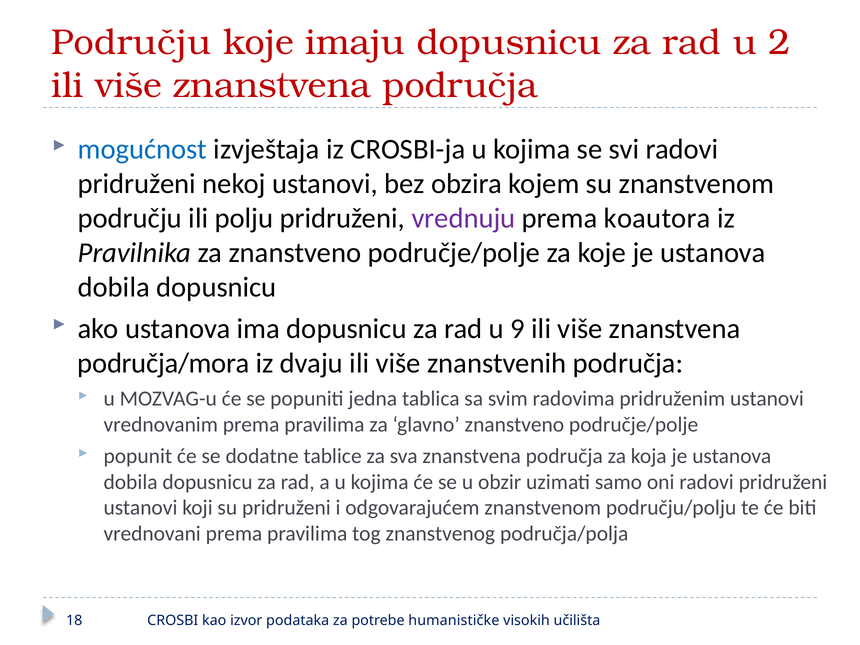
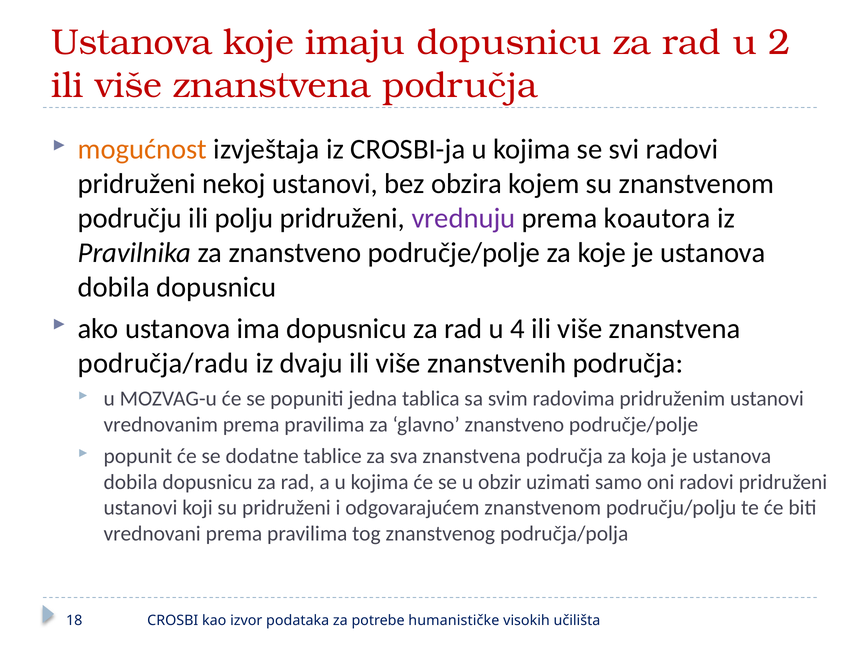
Području: Području -> Ustanova (132, 43)
mogućnost colour: blue -> orange (142, 150)
9: 9 -> 4 (518, 329)
područja/mora: područja/mora -> područja/radu (163, 363)
